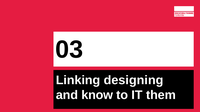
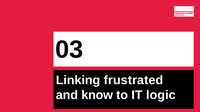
designing: designing -> frustrated (134, 80)
them: them -> logic (161, 95)
